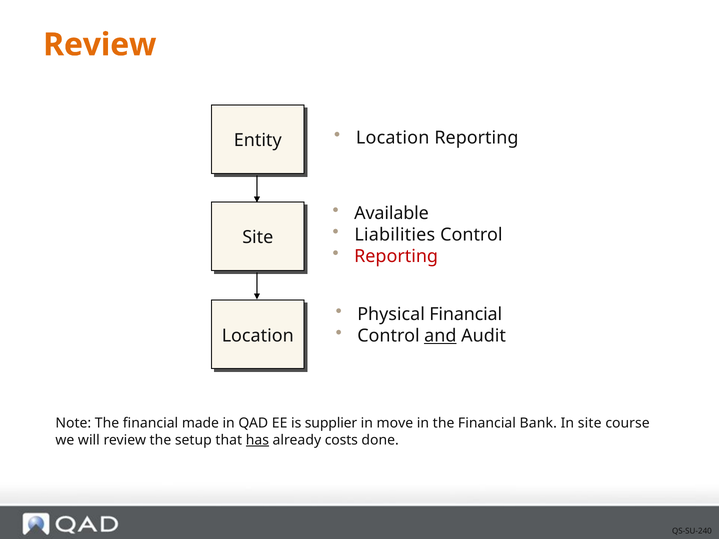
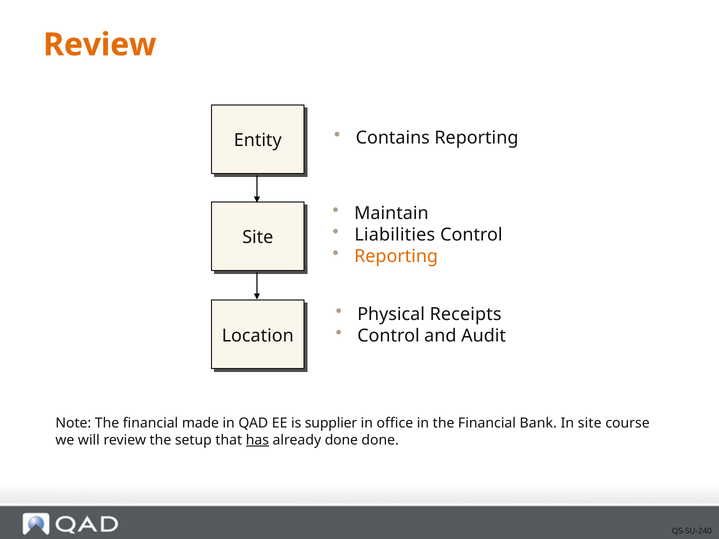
Location: Location -> Contains (393, 138)
Available: Available -> Maintain (391, 213)
Reporting colour: red -> orange (396, 256)
Physical Financial: Financial -> Receipts (466, 314)
and underline: present -> none (440, 336)
move: move -> office (395, 424)
already costs: costs -> done (341, 440)
